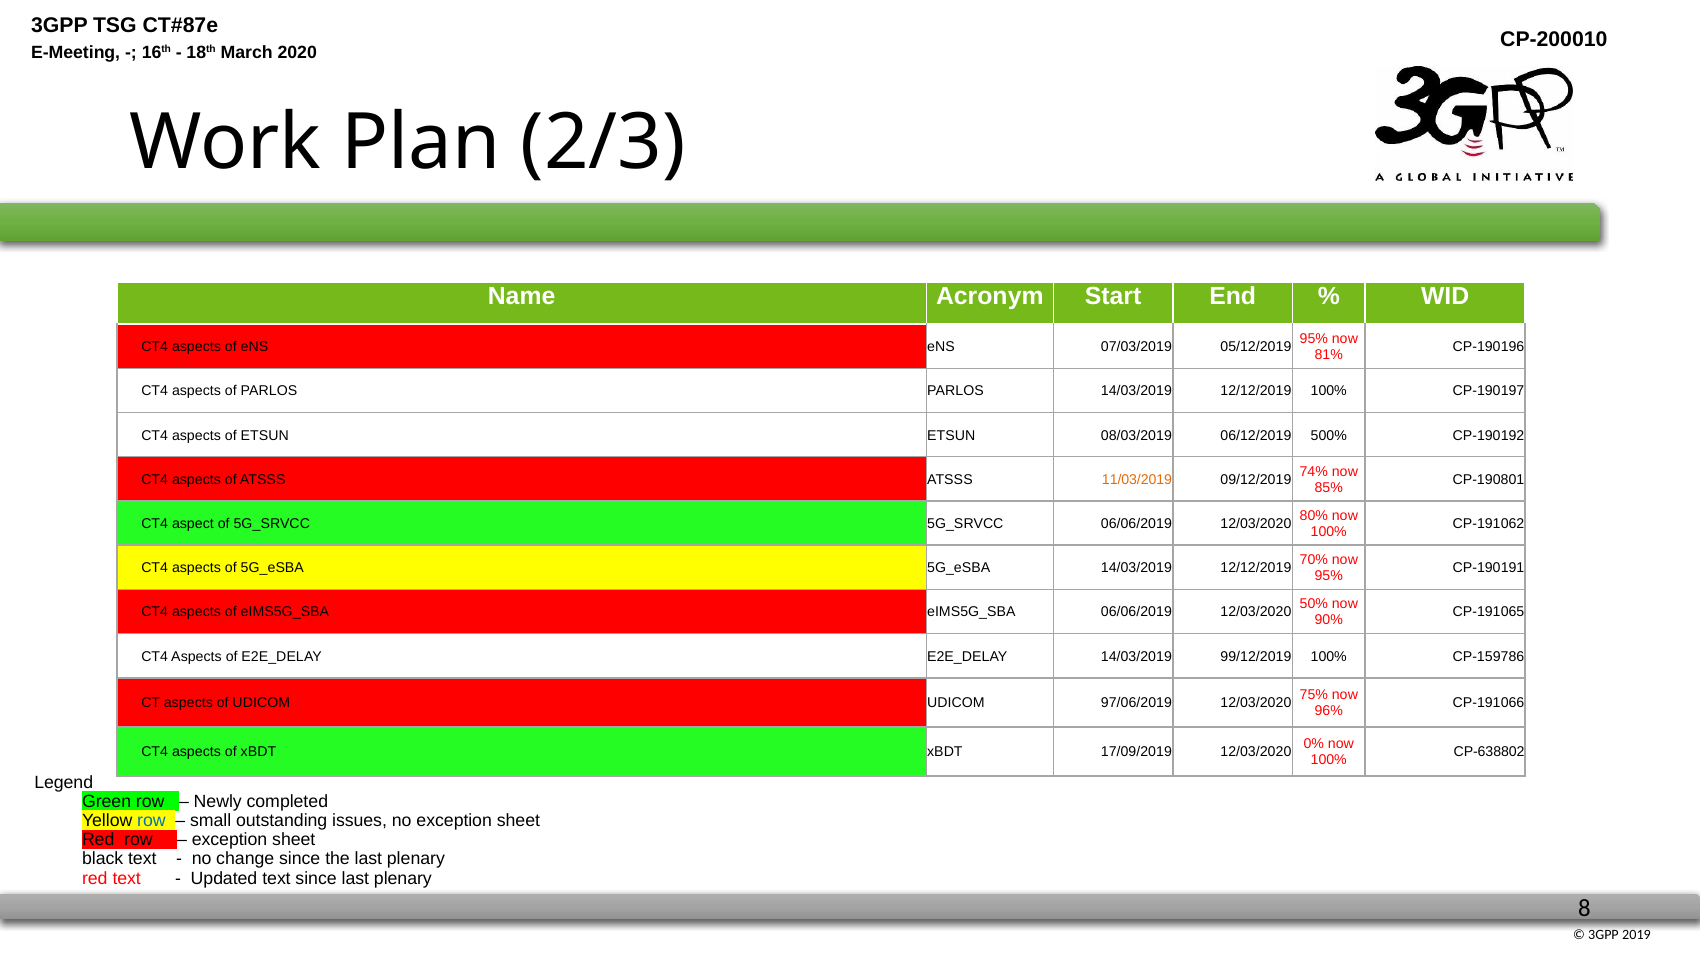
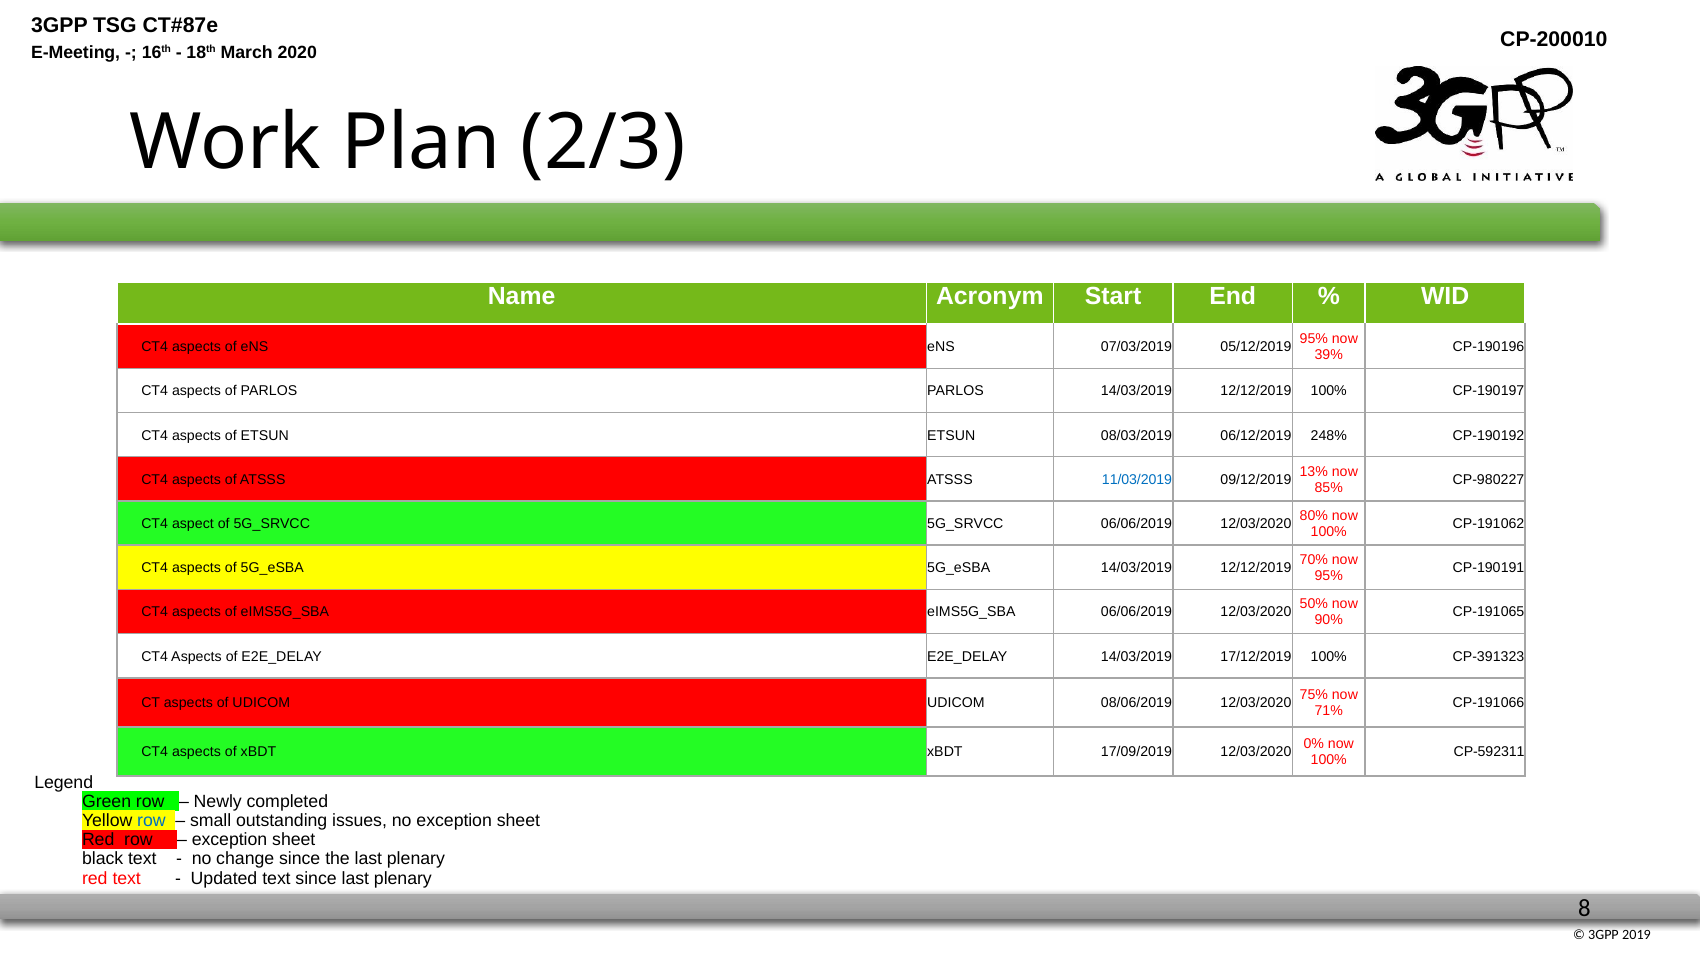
81%: 81% -> 39% (1329, 355)
500%: 500% -> 248% (1329, 435)
74%: 74% -> 13% (1314, 472)
11/03/2019 colour: orange -> blue (1137, 480)
CP-190801: CP-190801 -> CP-980227 (1488, 480)
99/12/2019: 99/12/2019 -> 17/12/2019 (1256, 657)
CP-159786: CP-159786 -> CP-391323 (1488, 657)
97/06/2019: 97/06/2019 -> 08/06/2019 (1136, 703)
96%: 96% -> 71% (1329, 711)
CP-638802: CP-638802 -> CP-592311 (1489, 752)
